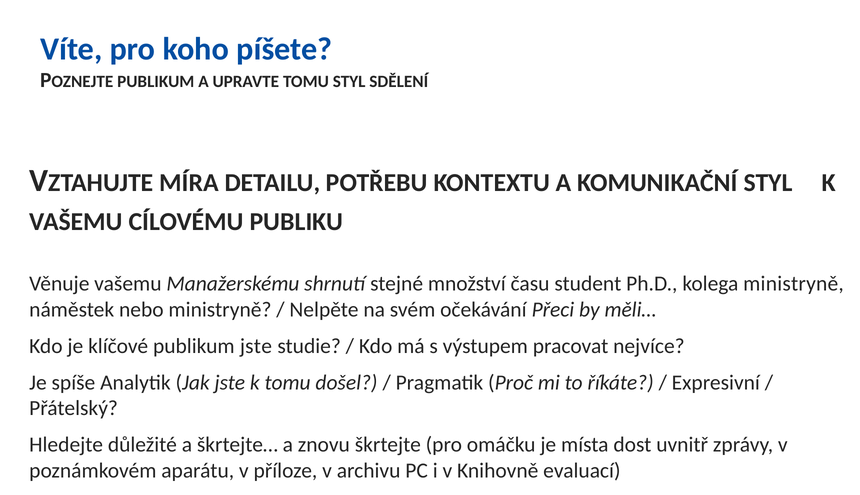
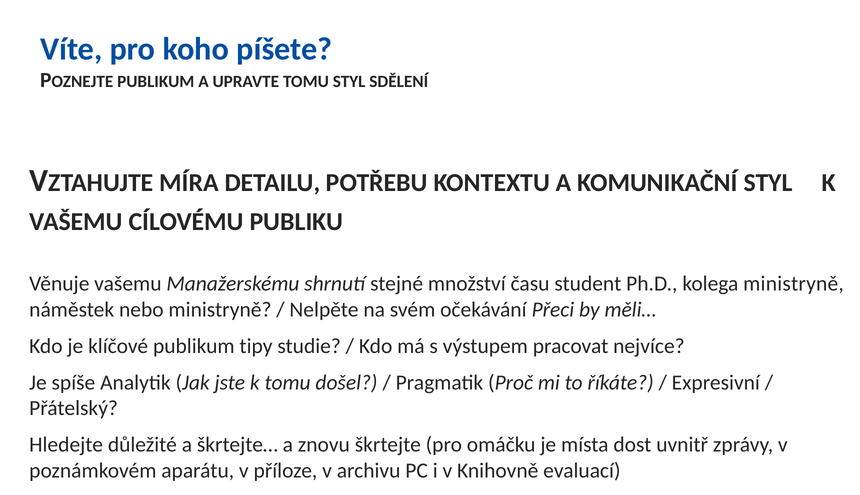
publikum jste: jste -> tipy (256, 346)
